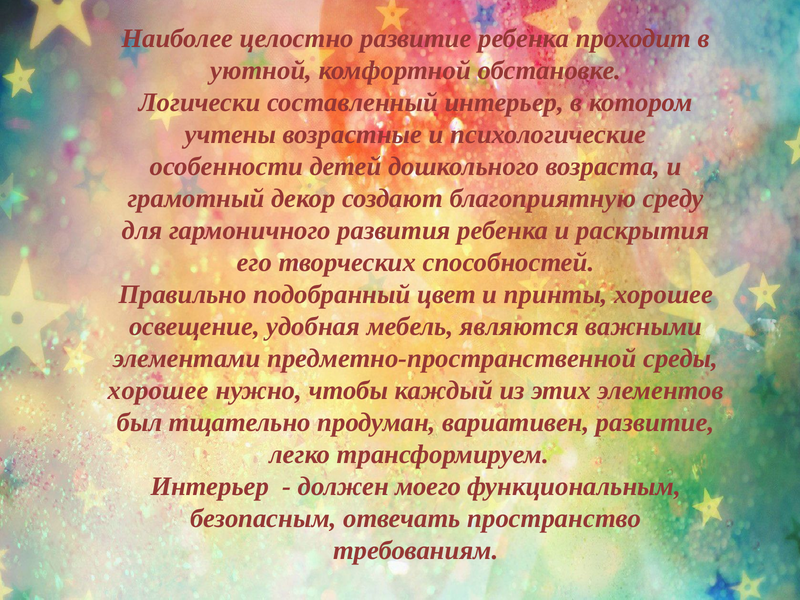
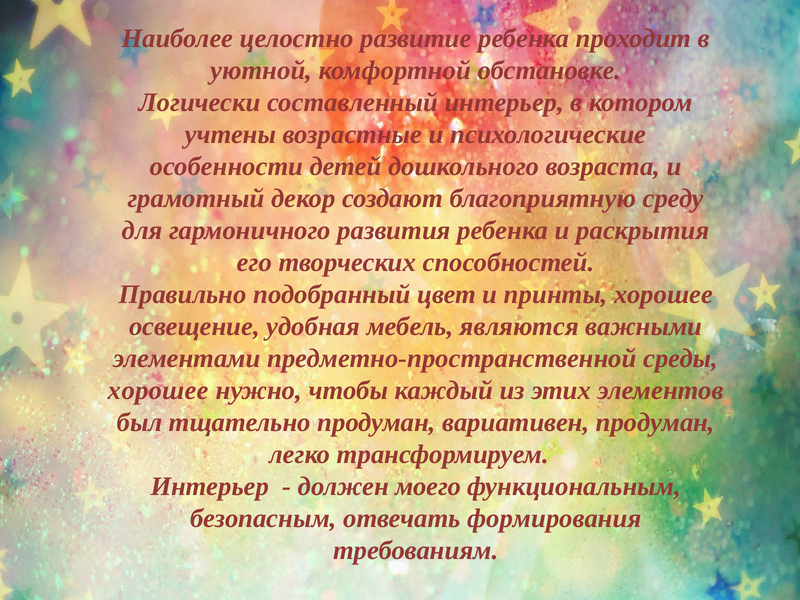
вариативен развитие: развитие -> продуман (655, 422)
пространство: пространство -> формирования (554, 518)
